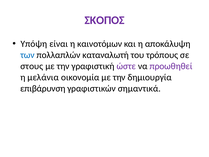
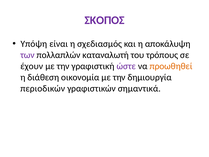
καινοτόμων: καινοτόμων -> σχεδιασμός (100, 44)
των colour: blue -> purple (27, 55)
στους: στους -> έχουν (32, 66)
προωθηθεί colour: purple -> orange (171, 66)
μελάνια: μελάνια -> διάθεση (43, 77)
επιβάρυνση: επιβάρυνση -> περιοδικών (43, 88)
